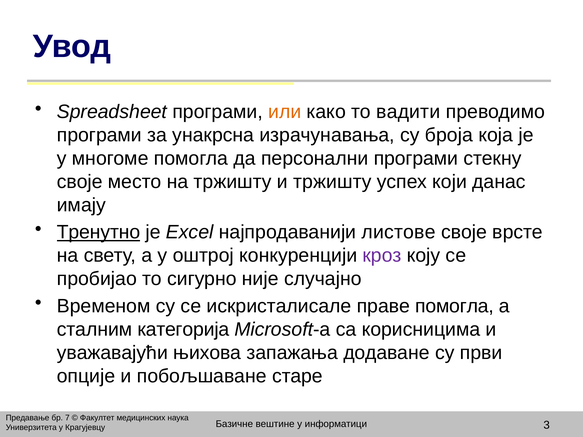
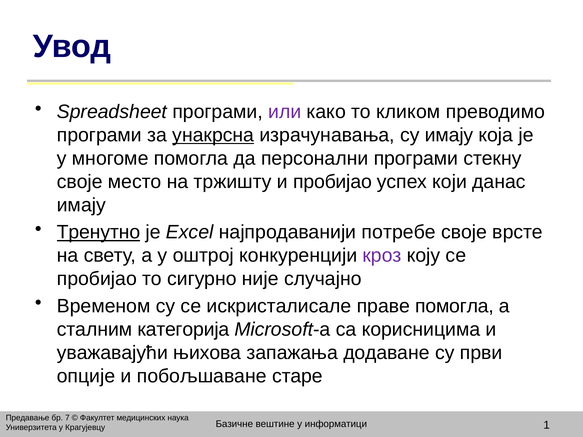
или colour: orange -> purple (285, 112)
вадити: вадити -> кликом (408, 112)
унакрсна underline: none -> present (213, 135)
су броја: броја -> имају (449, 135)
и тржишту: тржишту -> пробијао (333, 182)
листове: листове -> потребе (399, 232)
3: 3 -> 1 (547, 425)
